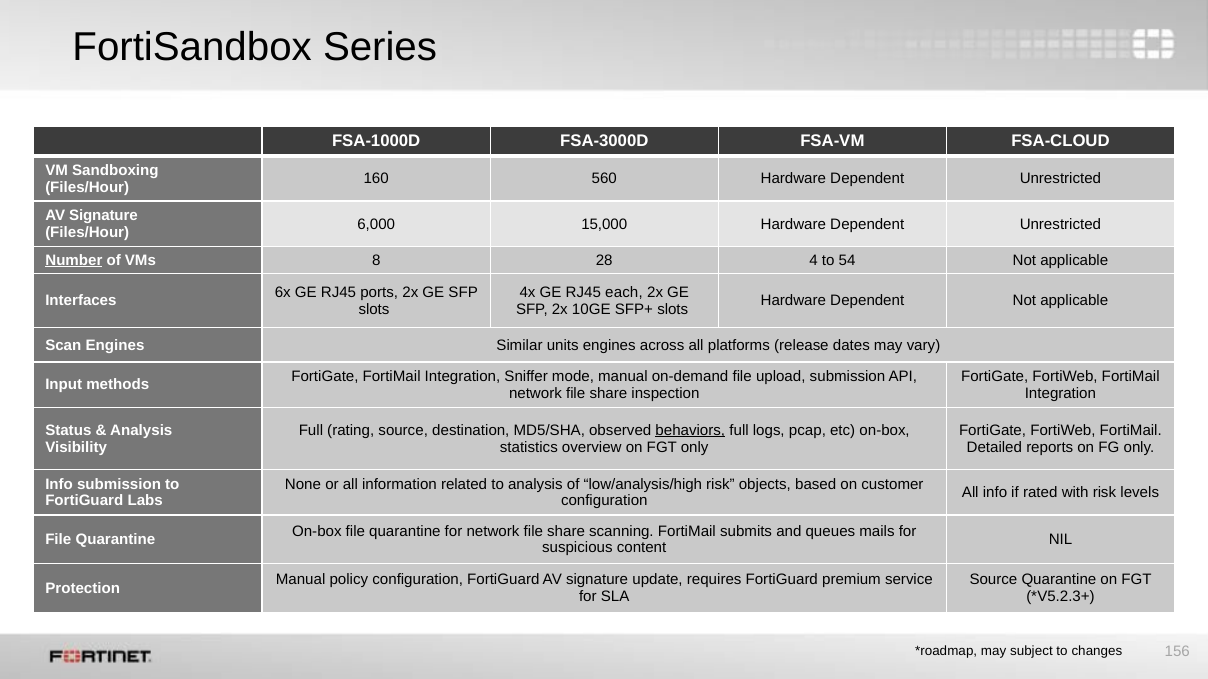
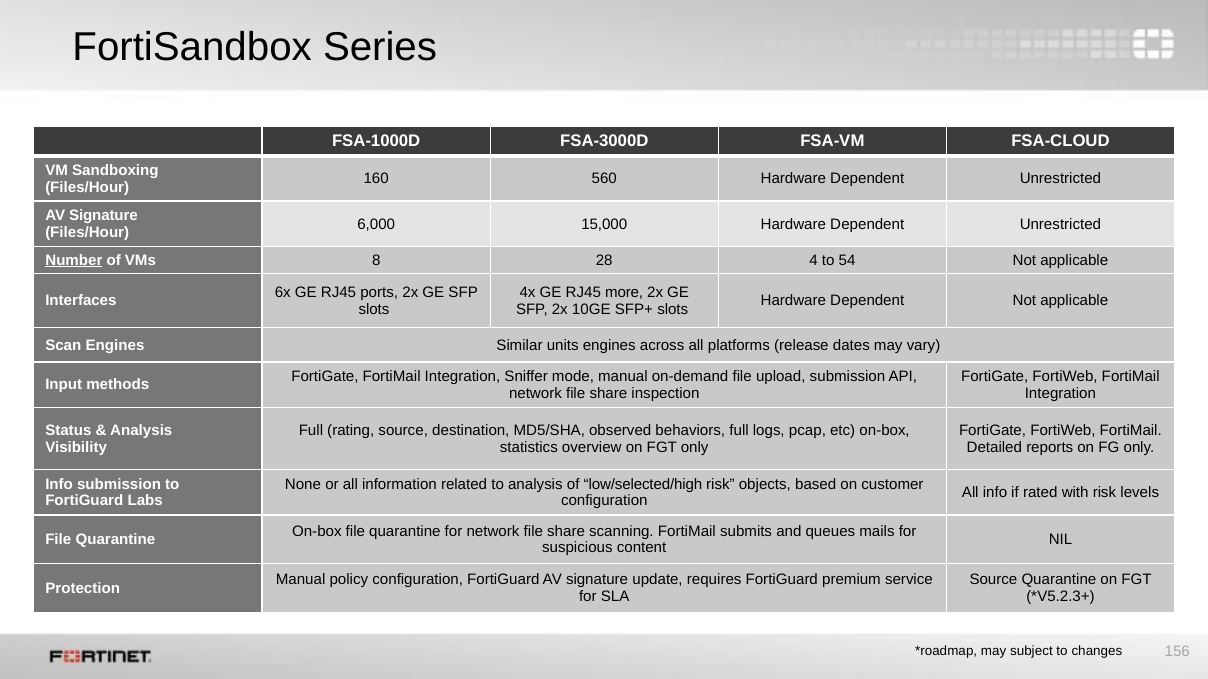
each: each -> more (624, 293)
behaviors underline: present -> none (690, 431)
low/analysis/high: low/analysis/high -> low/selected/high (643, 484)
